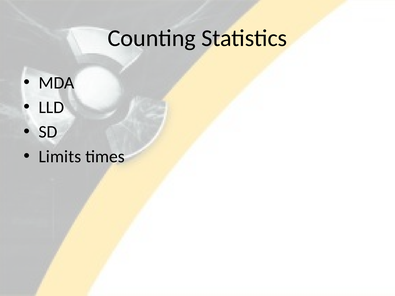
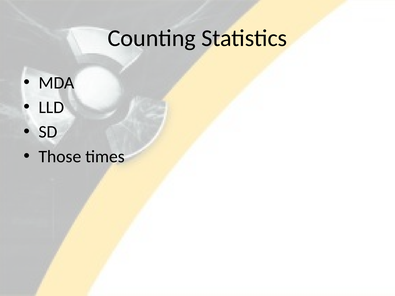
Limits: Limits -> Those (60, 157)
